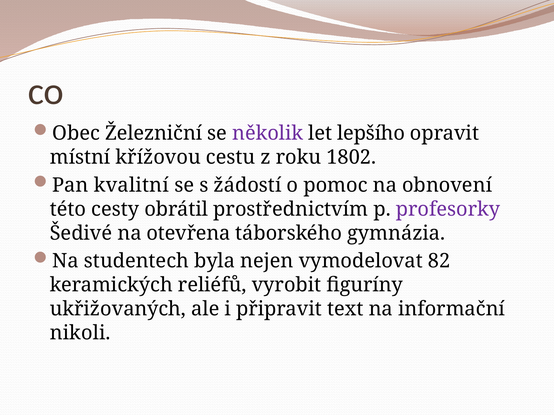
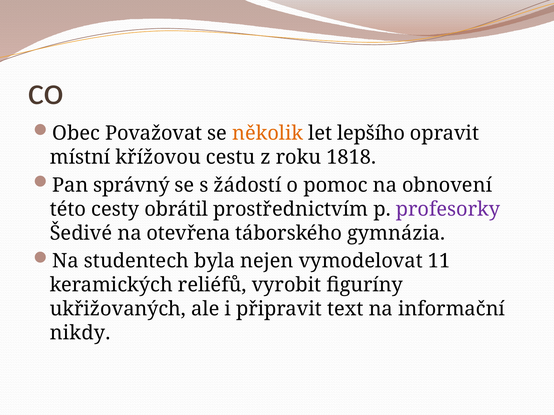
Železniční: Železniční -> Považovat (154, 133)
několik colour: purple -> orange (268, 133)
1802: 1802 -> 1818 (351, 157)
kvalitní: kvalitní -> správný (132, 185)
82: 82 -> 11 (439, 261)
nikoli: nikoli -> nikdy (80, 333)
